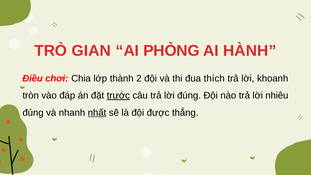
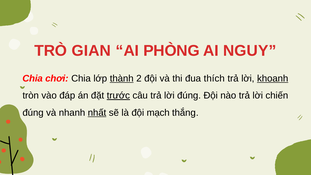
HÀNH: HÀNH -> NGUY (250, 51)
Điều: Điều -> Chia (33, 78)
thành underline: none -> present (122, 78)
khoanh underline: none -> present (273, 78)
nhiêu: nhiêu -> chiến (277, 96)
được: được -> mạch (158, 113)
